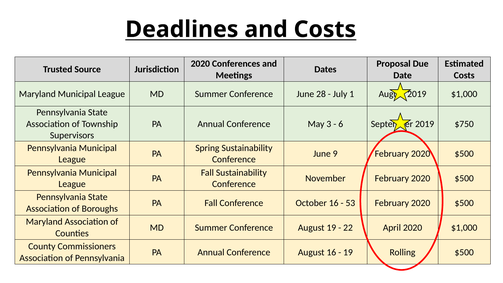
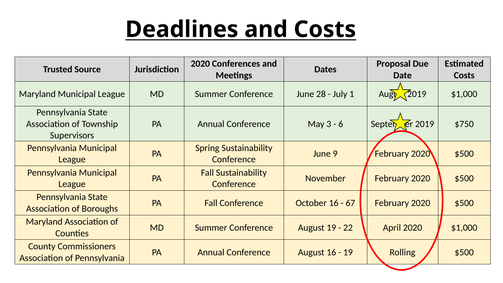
53: 53 -> 67 (350, 203)
